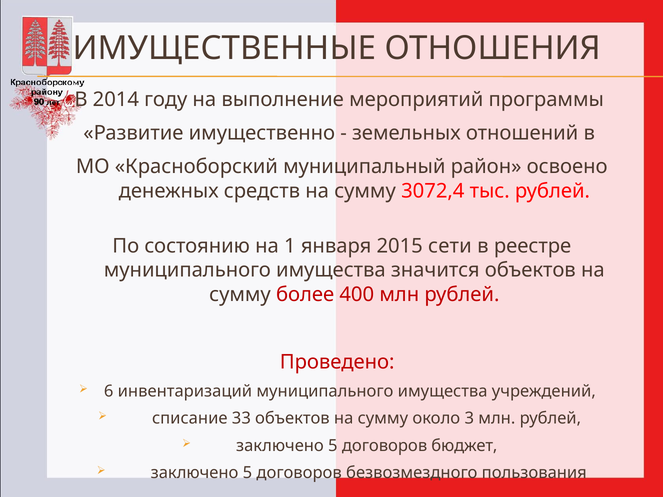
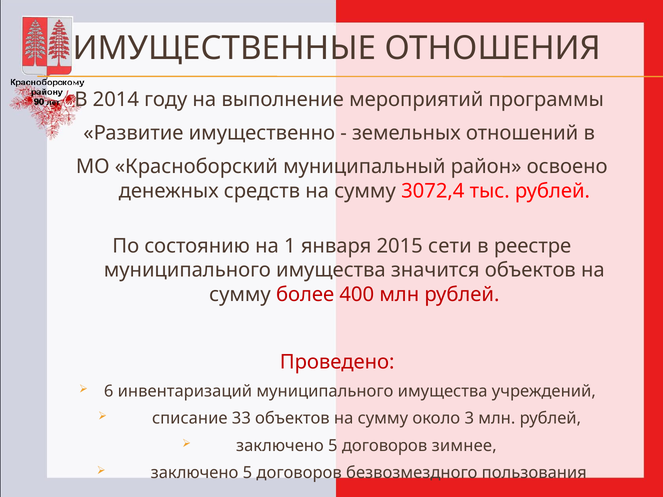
бюджет: бюджет -> зимнее (464, 446)
